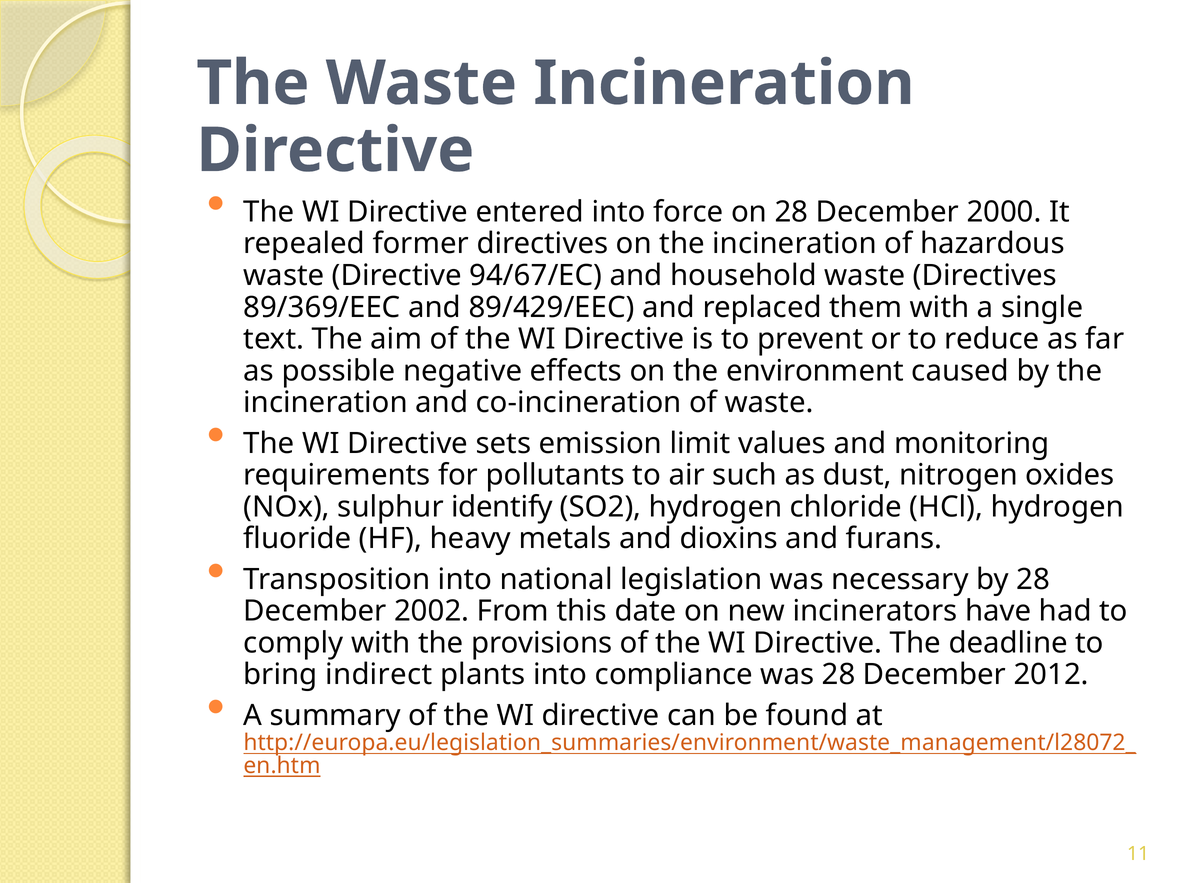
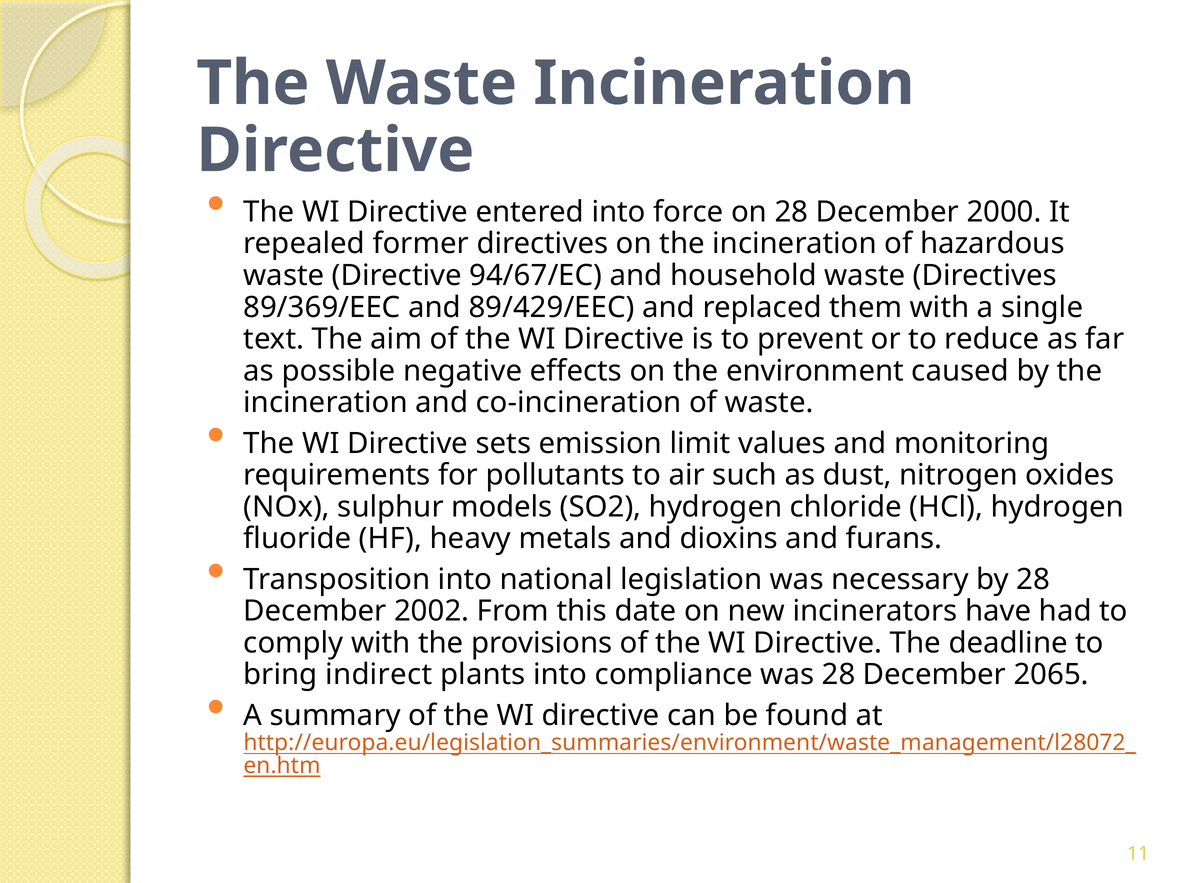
identify: identify -> models (502, 507)
2012: 2012 -> 2065 (1051, 675)
